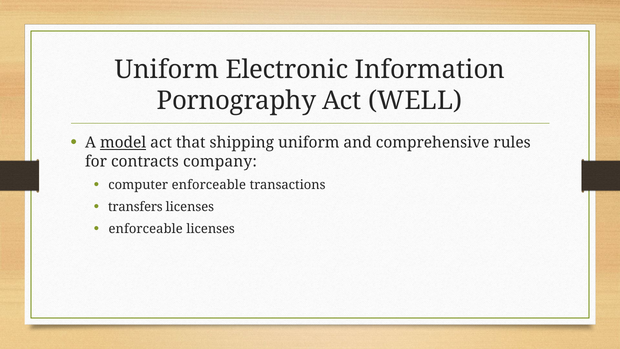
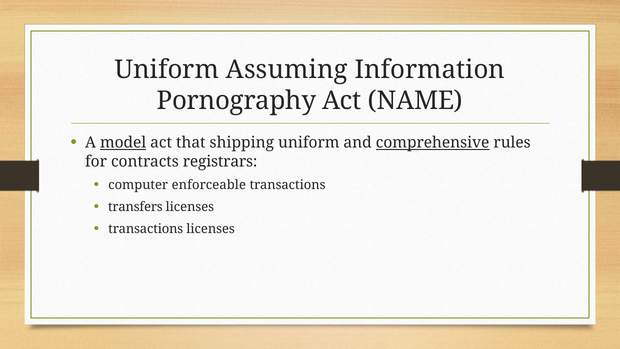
Electronic: Electronic -> Assuming (287, 70)
WELL: WELL -> NAME (415, 101)
comprehensive underline: none -> present (433, 143)
company: company -> registrars (220, 161)
enforceable: enforceable -> transactions (146, 229)
